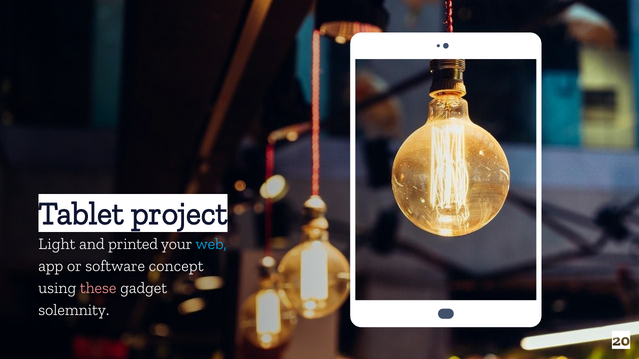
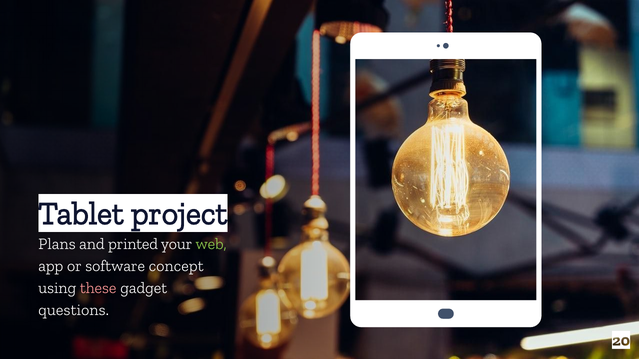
Light: Light -> Plans (57, 244)
web colour: light blue -> light green (211, 244)
solemnity: solemnity -> questions (74, 310)
